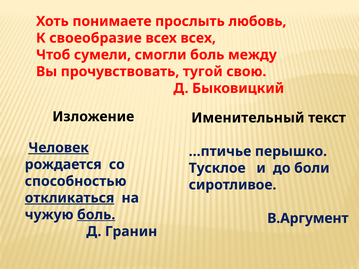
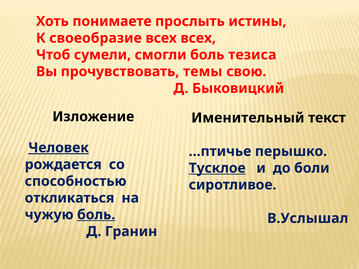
любовь: любовь -> истины (257, 21)
между: между -> тезиса (252, 55)
тугой: тугой -> темы (203, 72)
Тусклое underline: none -> present (217, 168)
откликаться underline: present -> none (70, 198)
В.Аргумент: В.Аргумент -> В.Услышал (308, 219)
